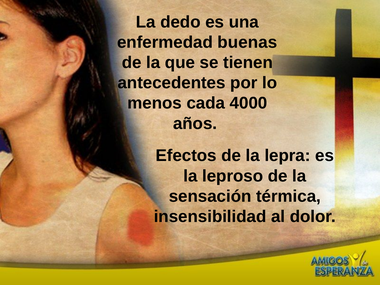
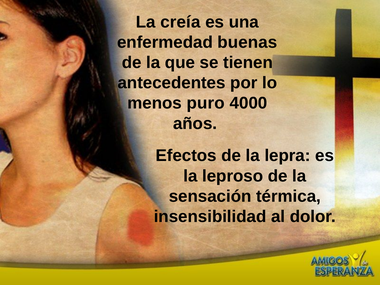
dedo: dedo -> creía (180, 22)
cada: cada -> puro (206, 103)
